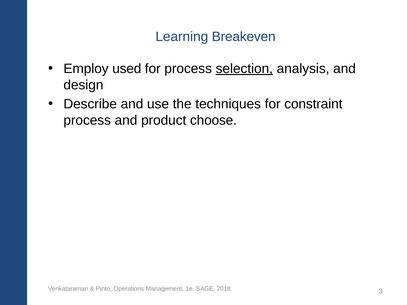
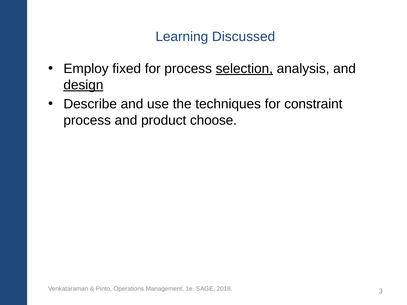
Breakeven: Breakeven -> Discussed (244, 37)
used: used -> fixed (127, 69)
design underline: none -> present (83, 85)
